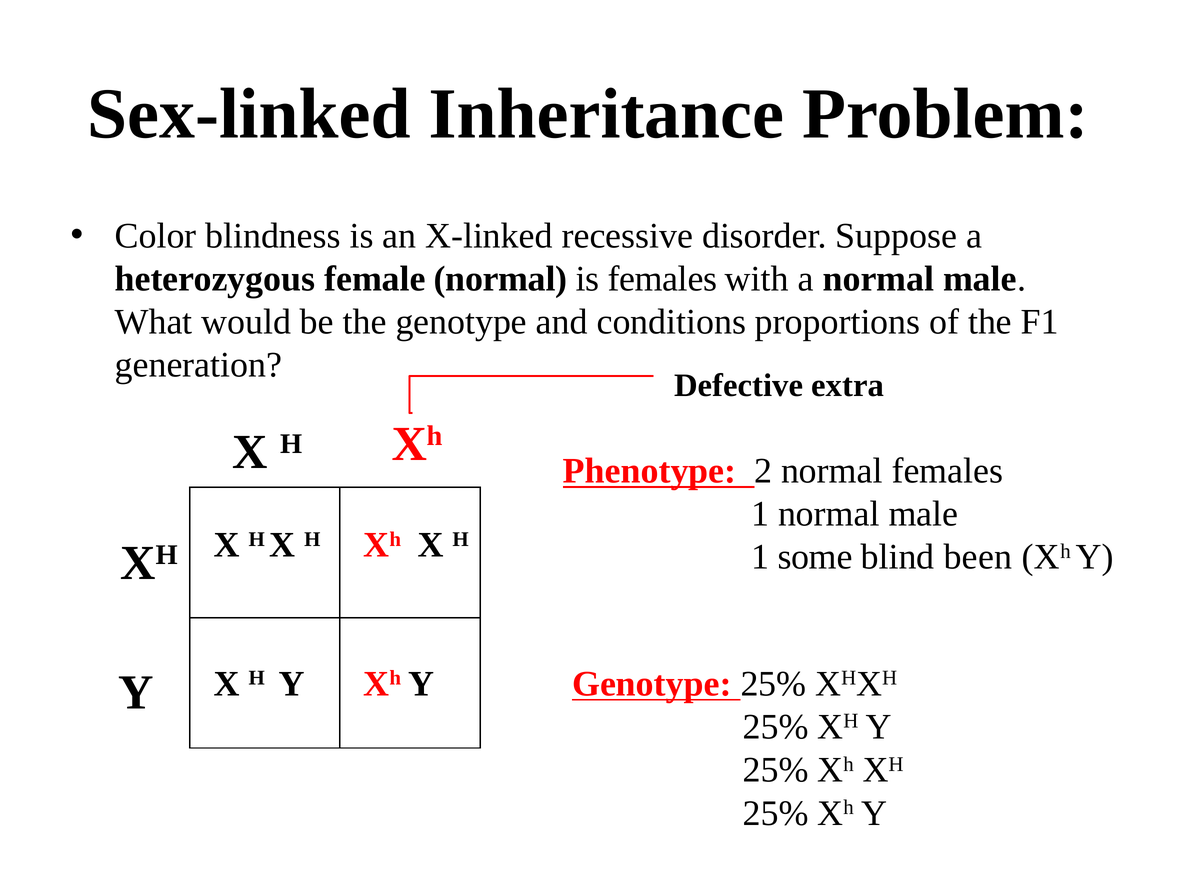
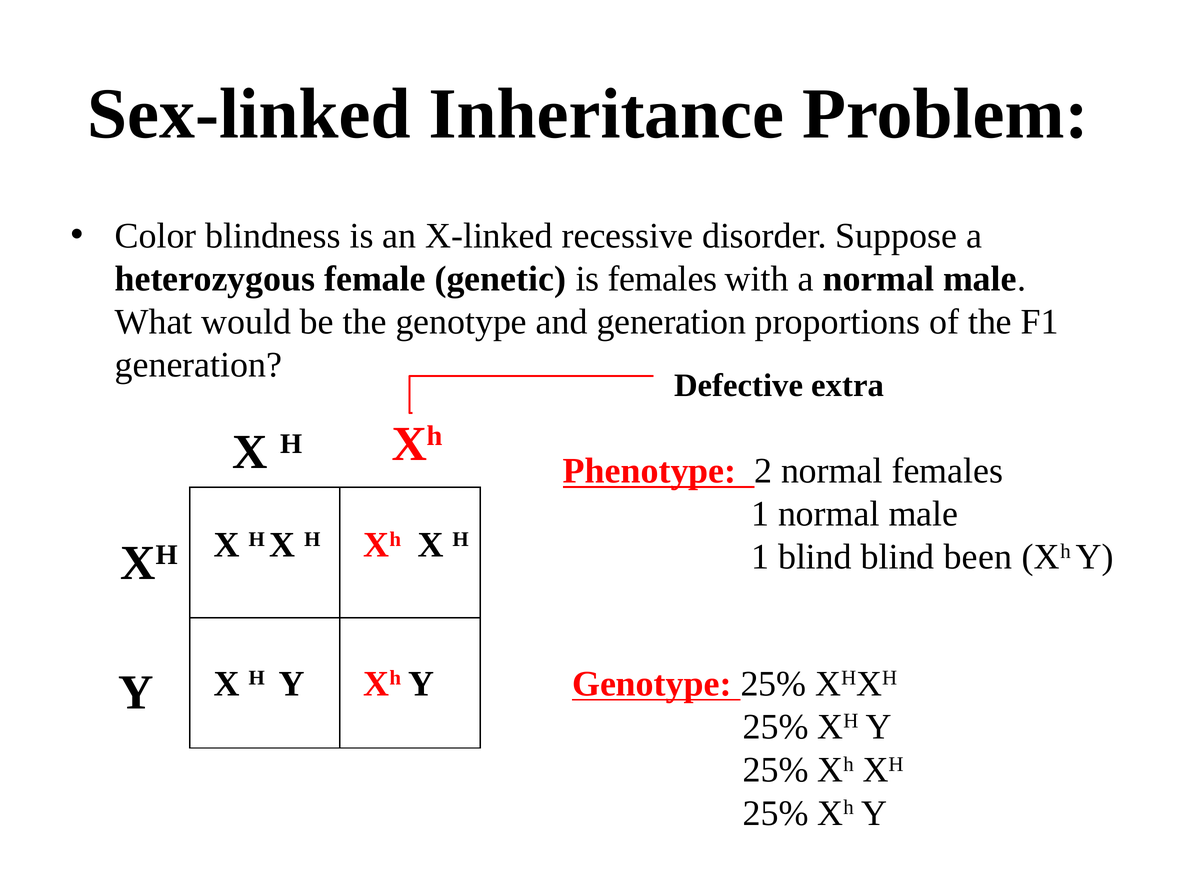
female normal: normal -> genetic (500, 279)
and conditions: conditions -> generation (671, 322)
1 some: some -> blind (815, 558)
